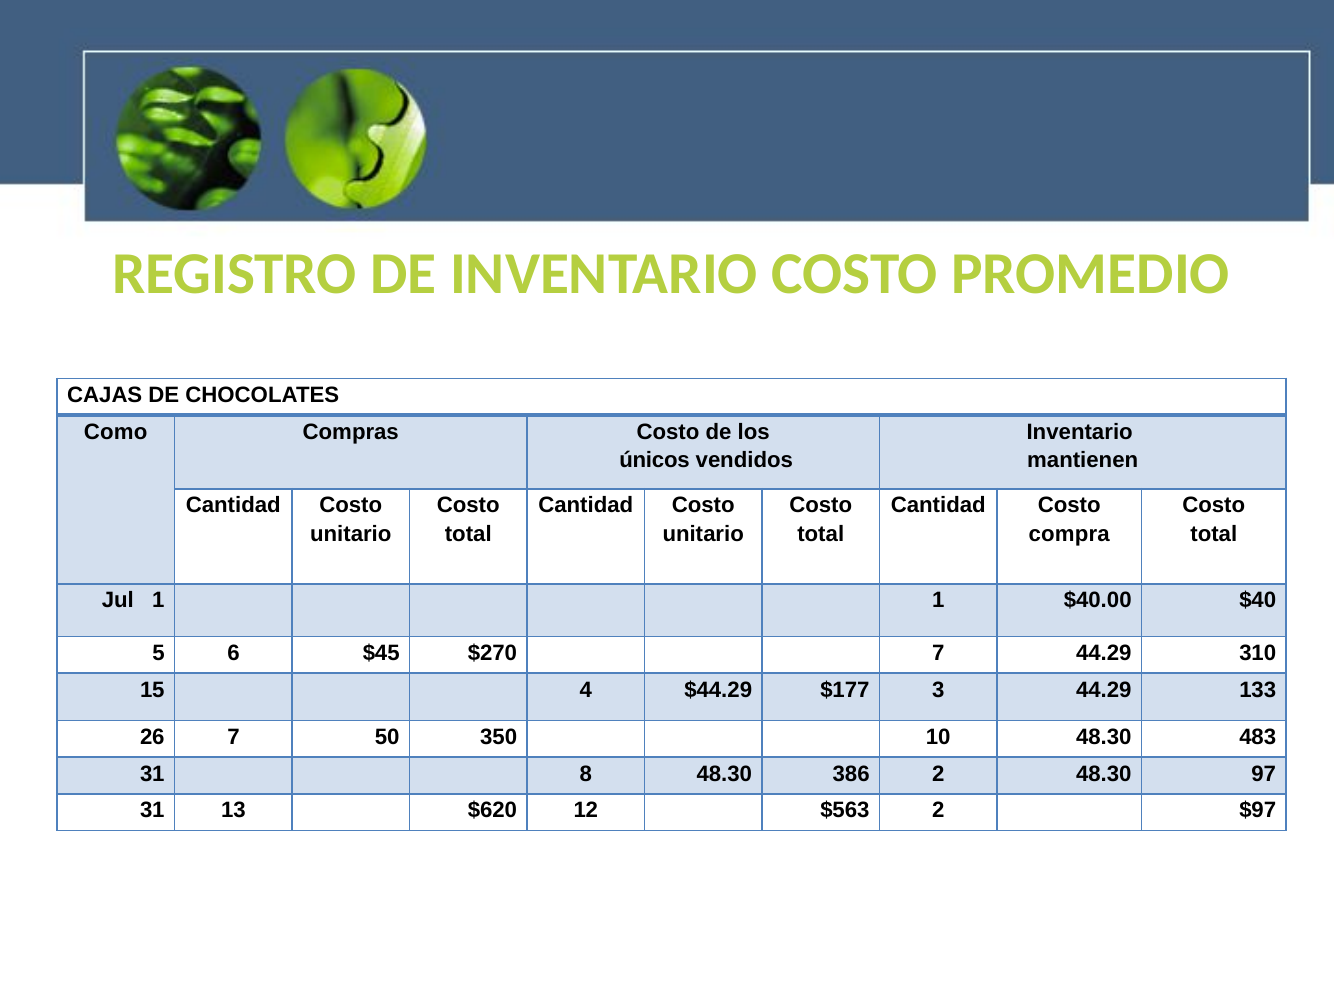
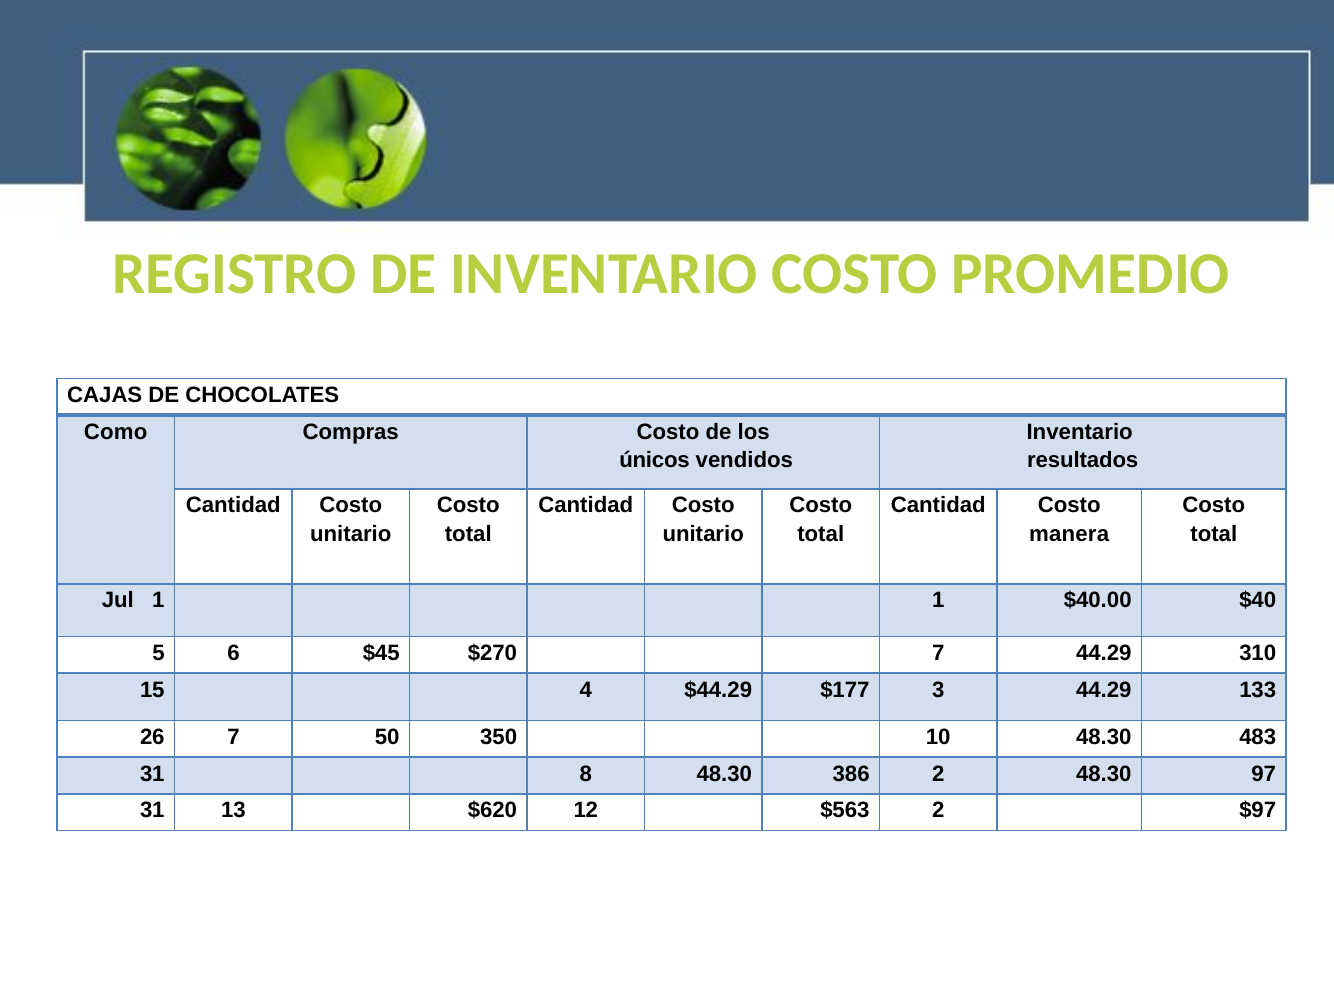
mantienen: mantienen -> resultados (1083, 460)
compra: compra -> manera (1069, 534)
